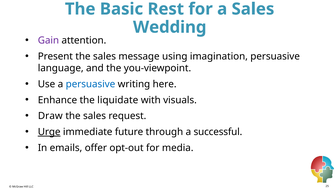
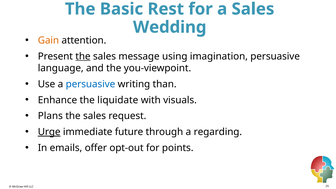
Gain colour: purple -> orange (48, 40)
the underline: none -> present (83, 56)
here: here -> than (165, 84)
Draw: Draw -> Plans (50, 116)
successful: successful -> regarding (218, 132)
media: media -> points (178, 148)
